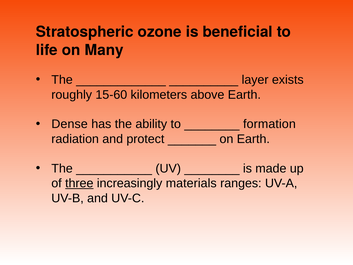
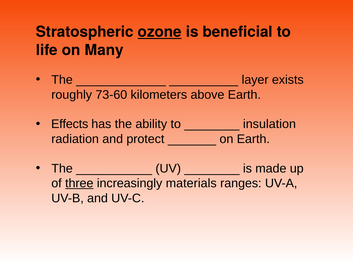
ozone underline: none -> present (160, 32)
15-60: 15-60 -> 73-60 (111, 95)
Dense: Dense -> Effects (70, 124)
formation: formation -> insulation (269, 124)
